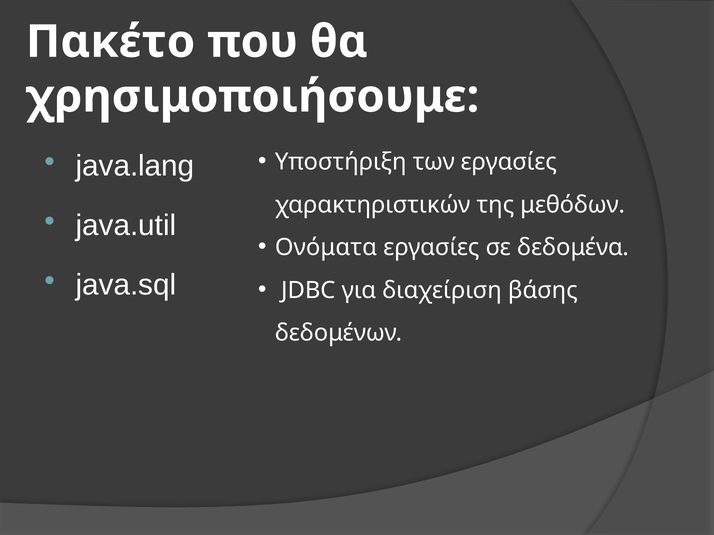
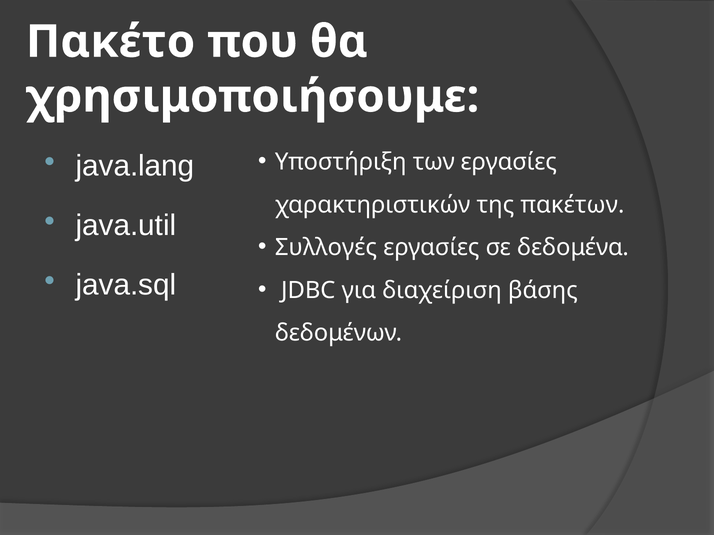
μεθόδων: μεθόδων -> πακέτων (572, 205)
Ονόματα: Ονόματα -> Συλλογές (326, 248)
